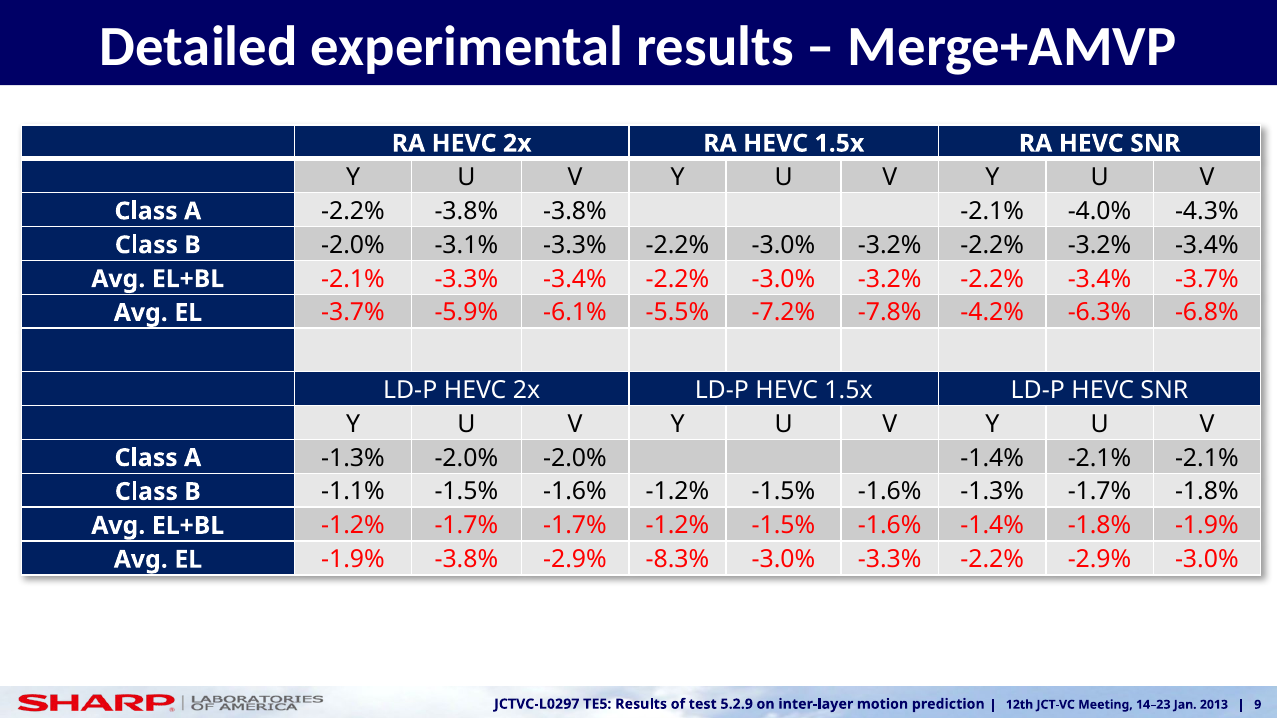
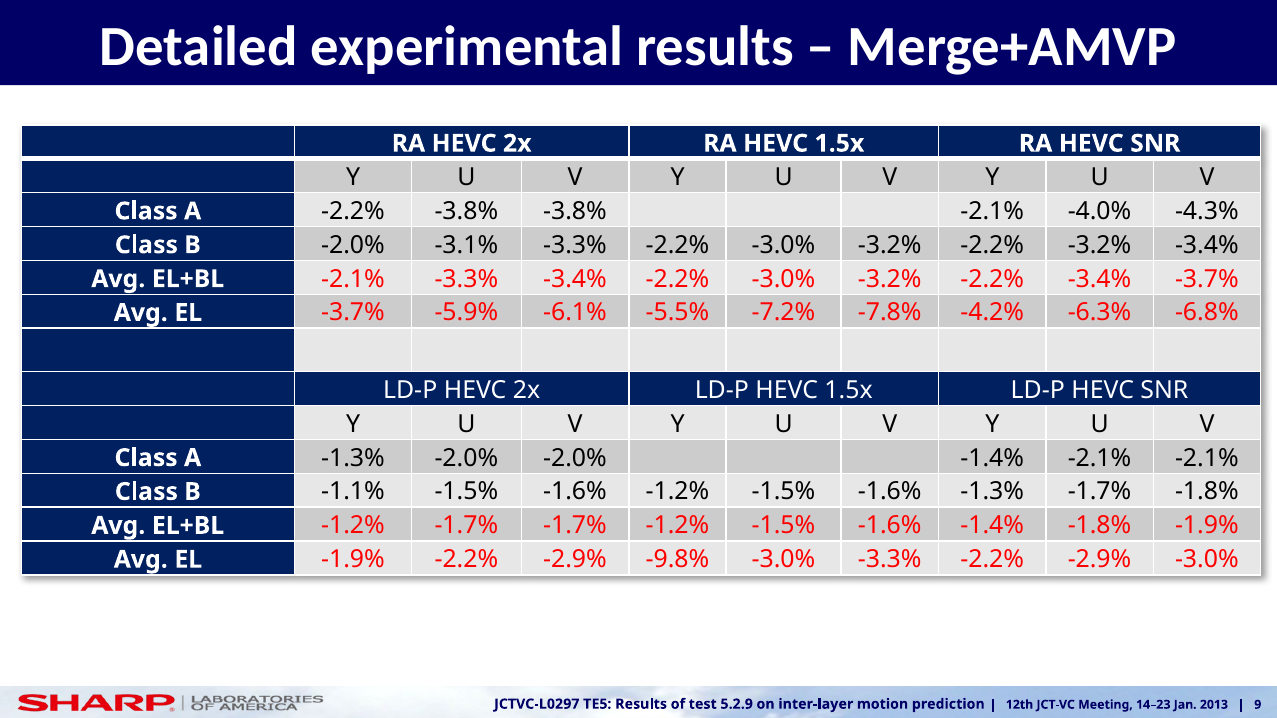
-1.9% -3.8%: -3.8% -> -2.2% (466, 560)
-8.3%: -8.3% -> -9.8% (677, 560)
